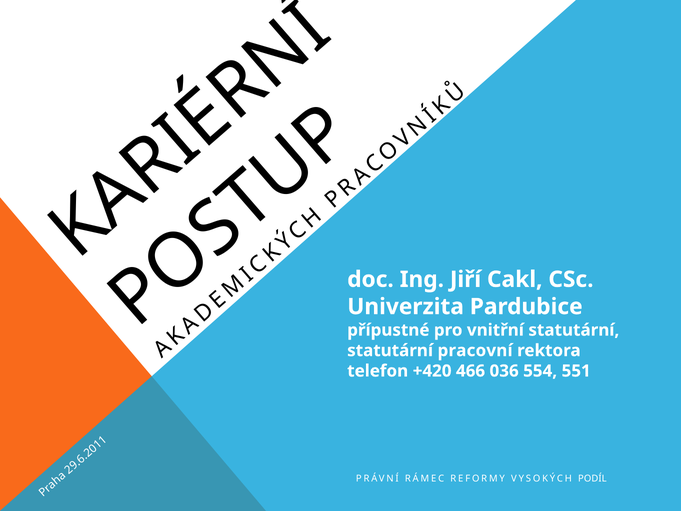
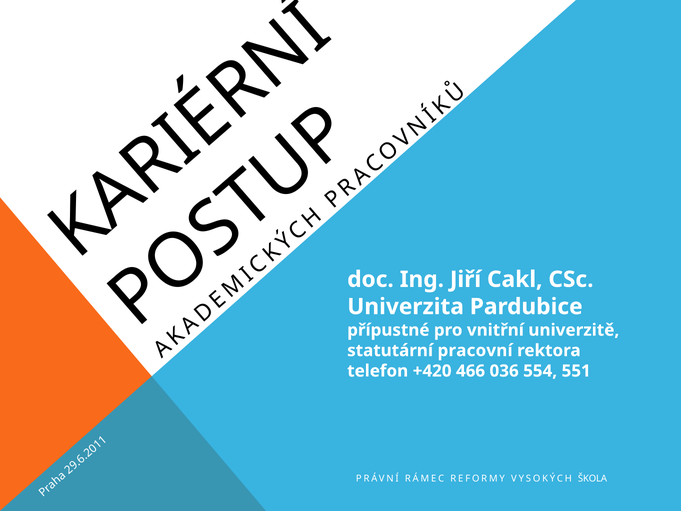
vnitřní statutární: statutární -> univerzitě (574, 330)
PODÍL: PODÍL -> ŠKOLA (592, 478)
